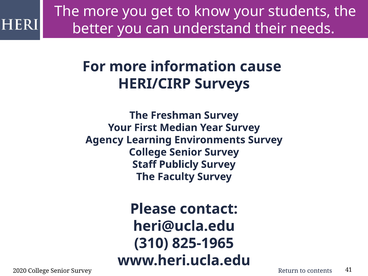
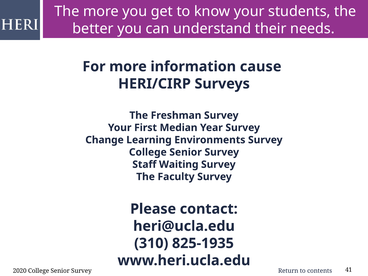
Agency: Agency -> Change (104, 140)
Publicly: Publicly -> Waiting (179, 164)
825-1965: 825-1965 -> 825-1935 (203, 243)
